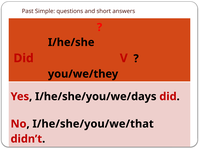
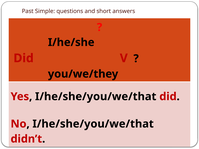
Yes I/he/she/you/we/days: I/he/she/you/we/days -> I/he/she/you/we/that (96, 97)
